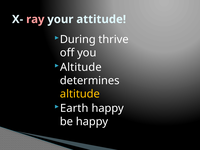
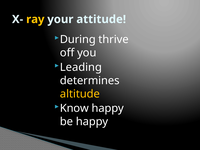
ray colour: pink -> yellow (35, 19)
Altitude: Altitude -> Leading (81, 67)
Earth: Earth -> Know (74, 108)
